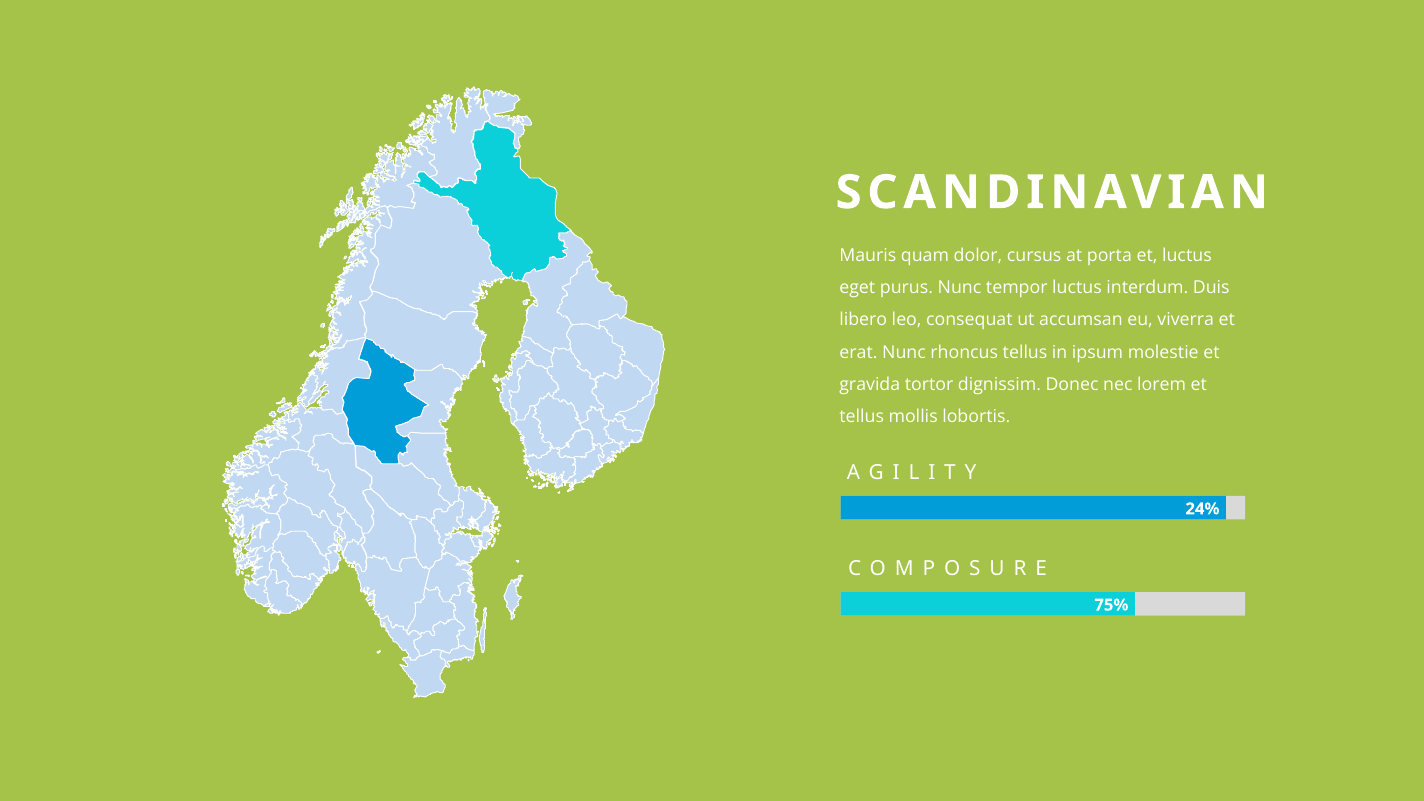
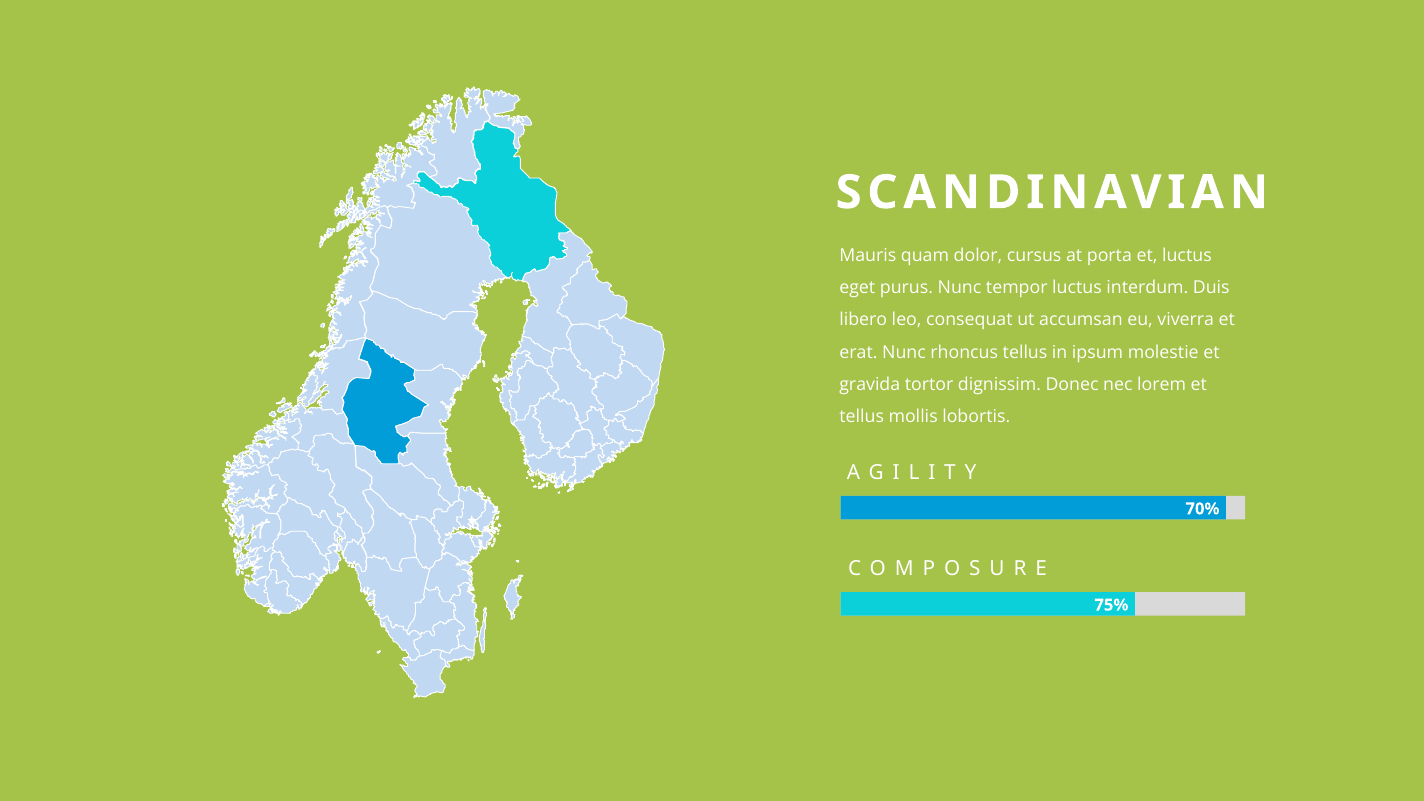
24%: 24% -> 70% (1202, 509)
